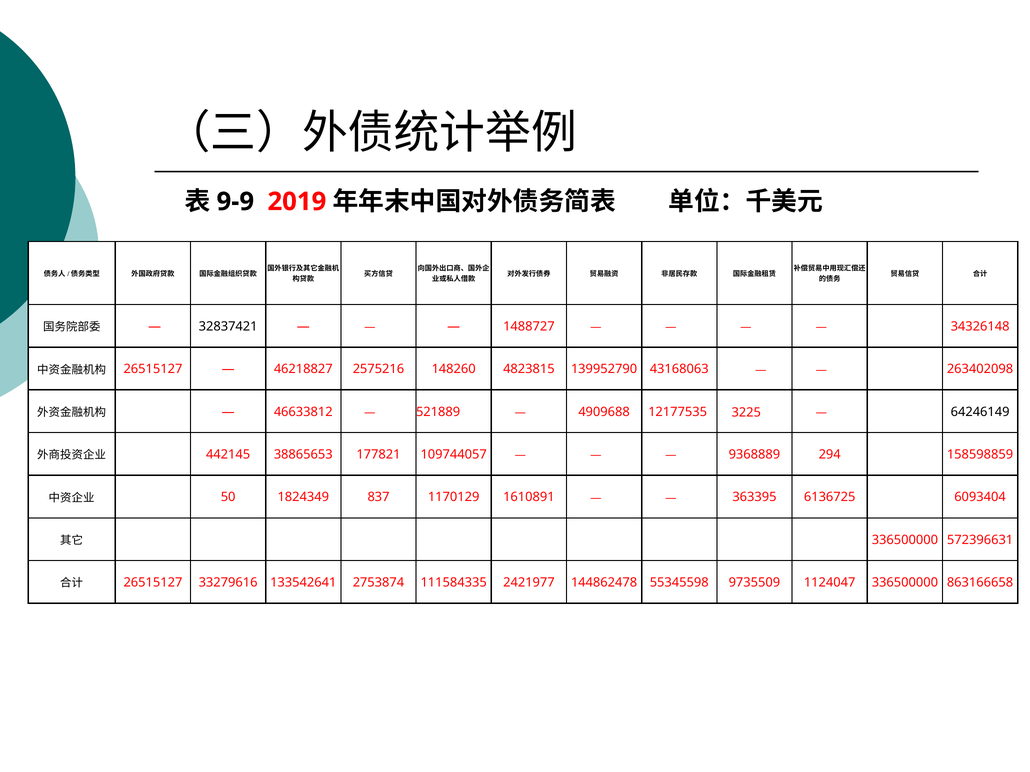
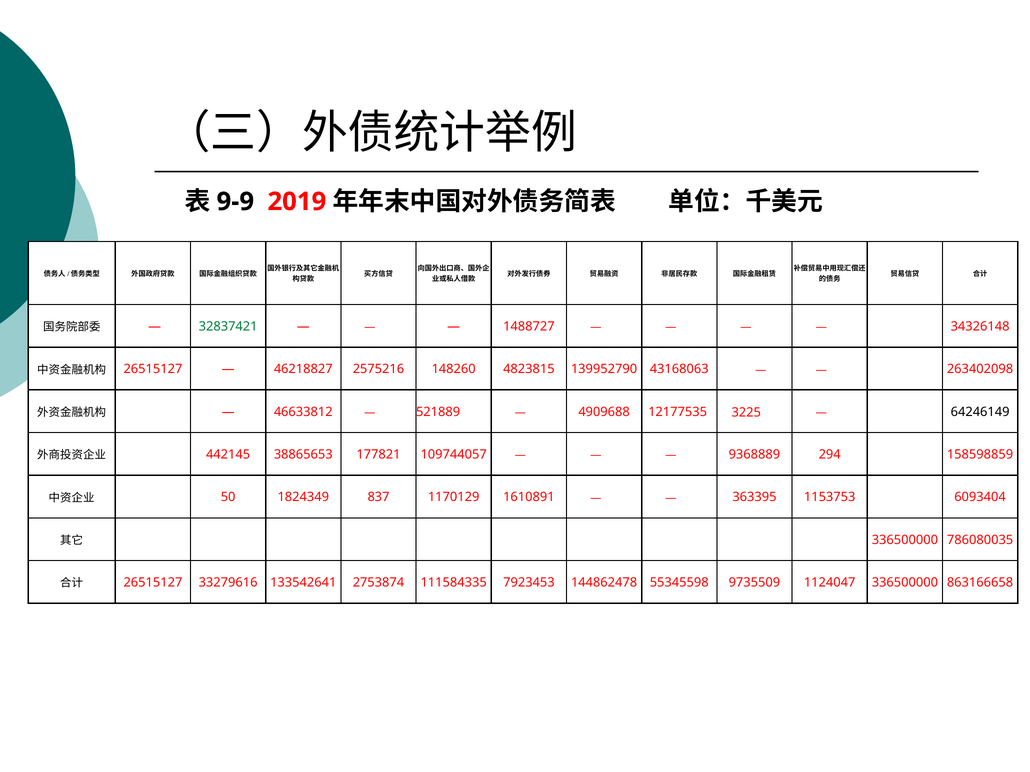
32837421 colour: black -> green (228, 327)
6136725: 6136725 -> 1153753 (830, 498)
572396631: 572396631 -> 786080035 (980, 540)
2421977: 2421977 -> 7923453 (529, 583)
